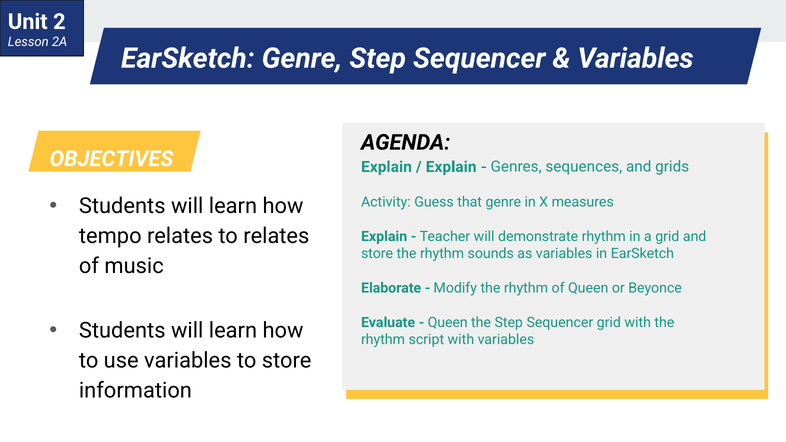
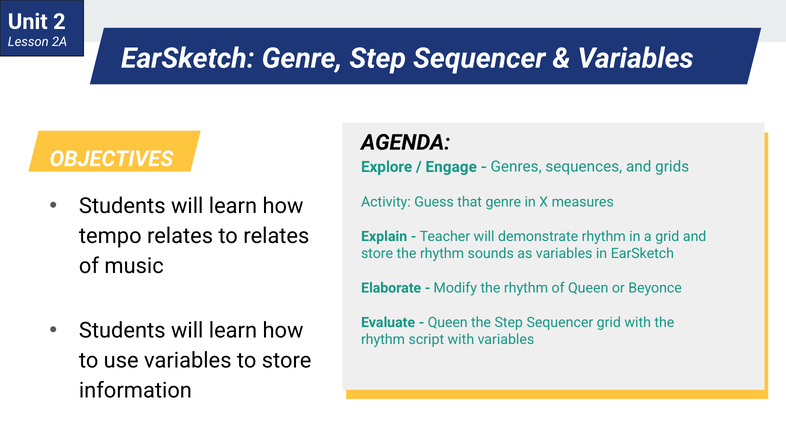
Explain: Explain -> Explore (387, 167)
Explain: Explain -> Engage (451, 167)
